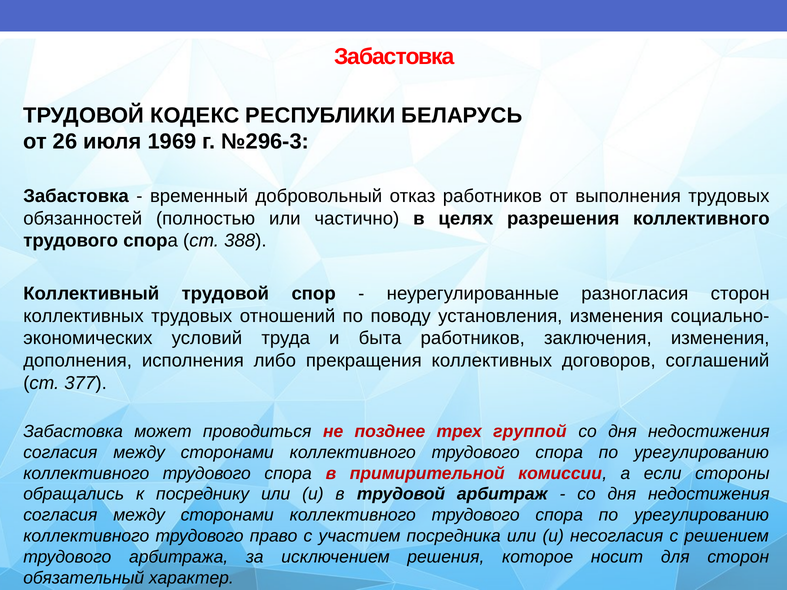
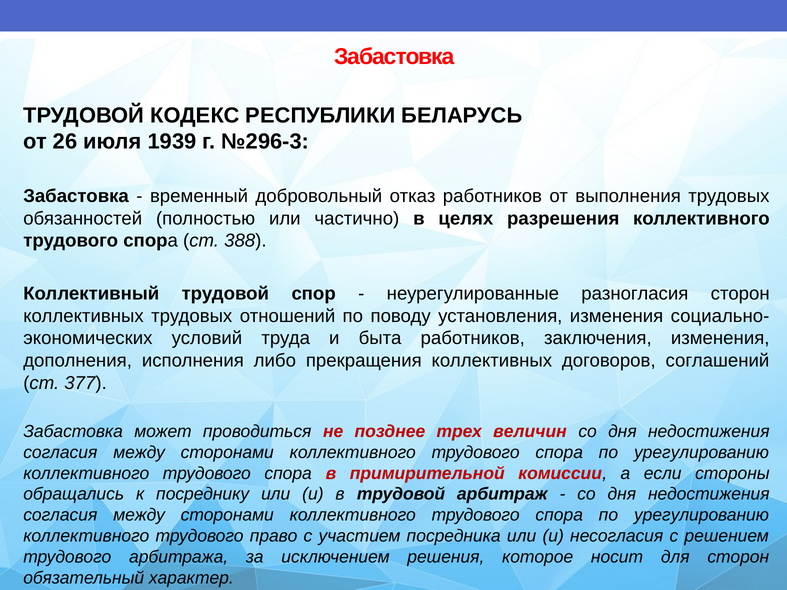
1969: 1969 -> 1939 (172, 142)
группой: группой -> величин (530, 432)
